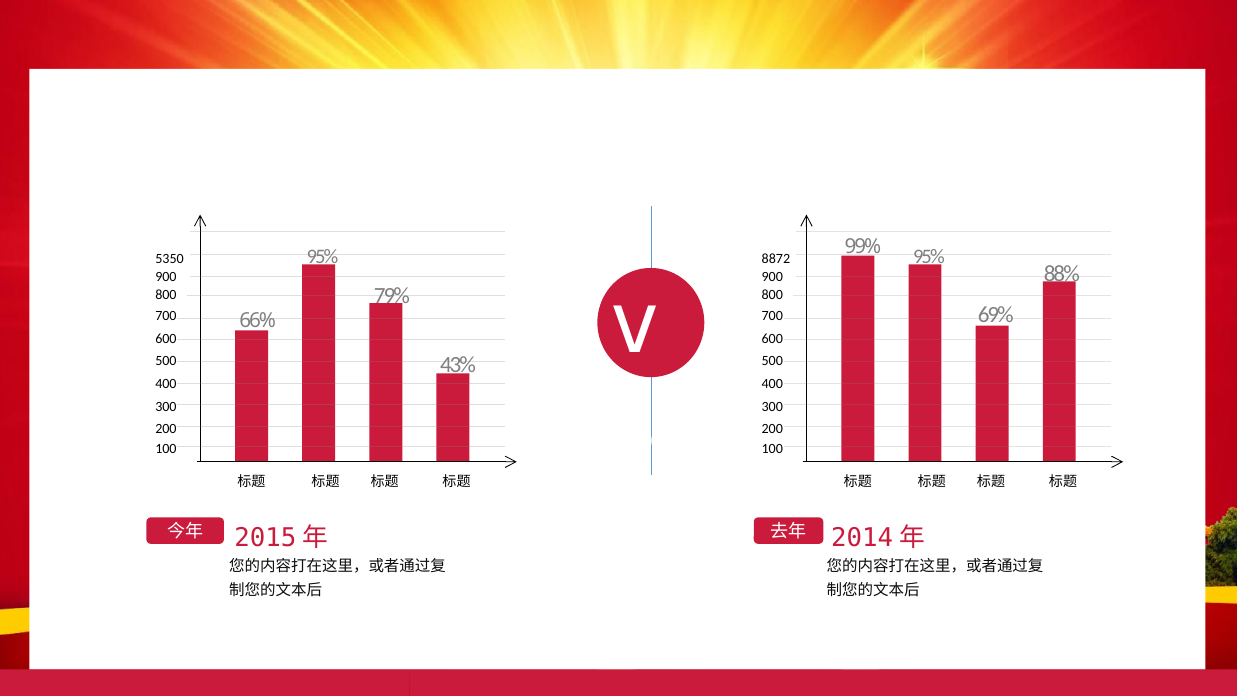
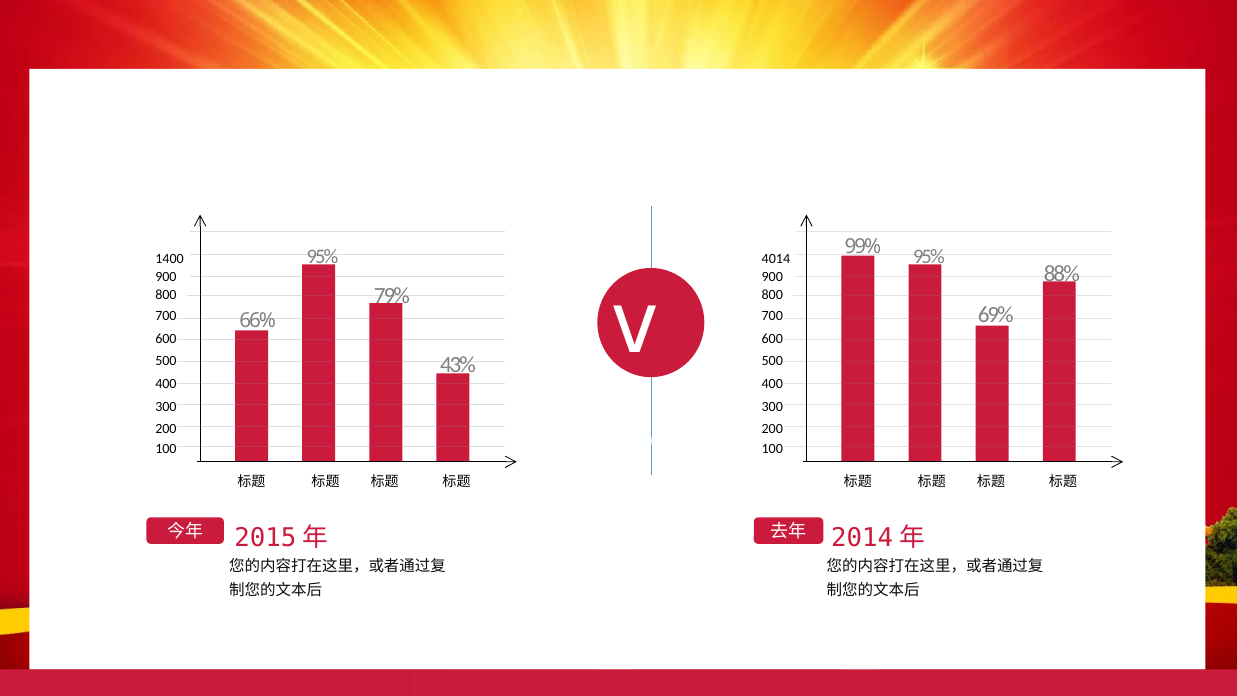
5350: 5350 -> 1400 (170, 259)
8872: 8872 -> 4014 (776, 259)
